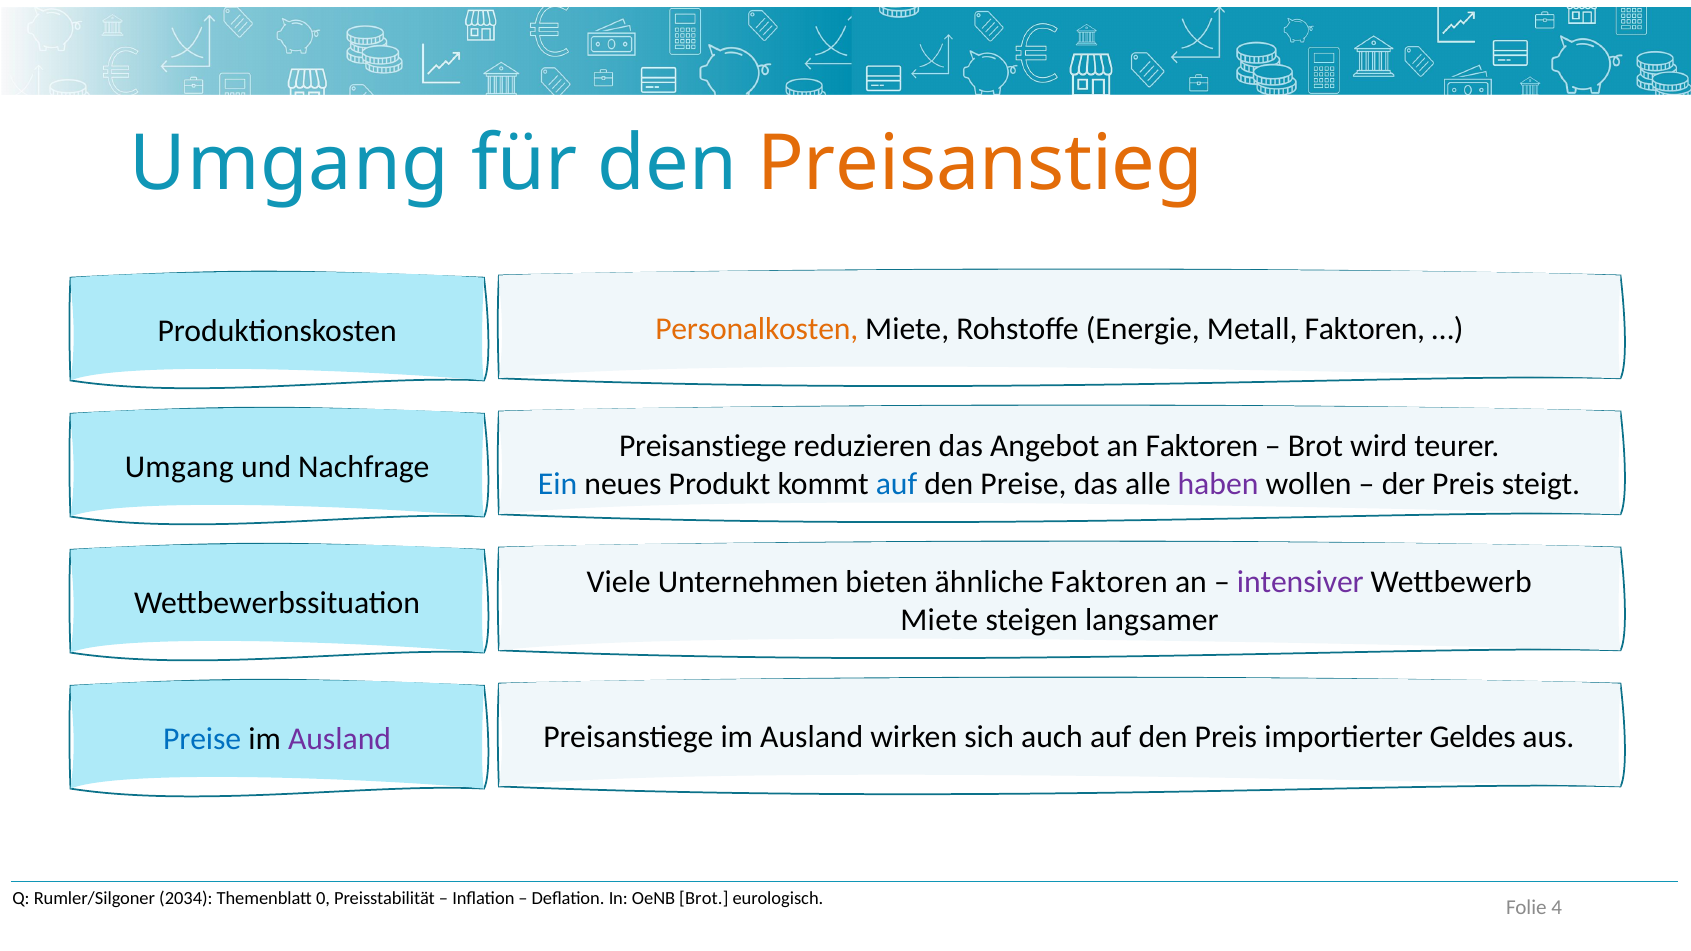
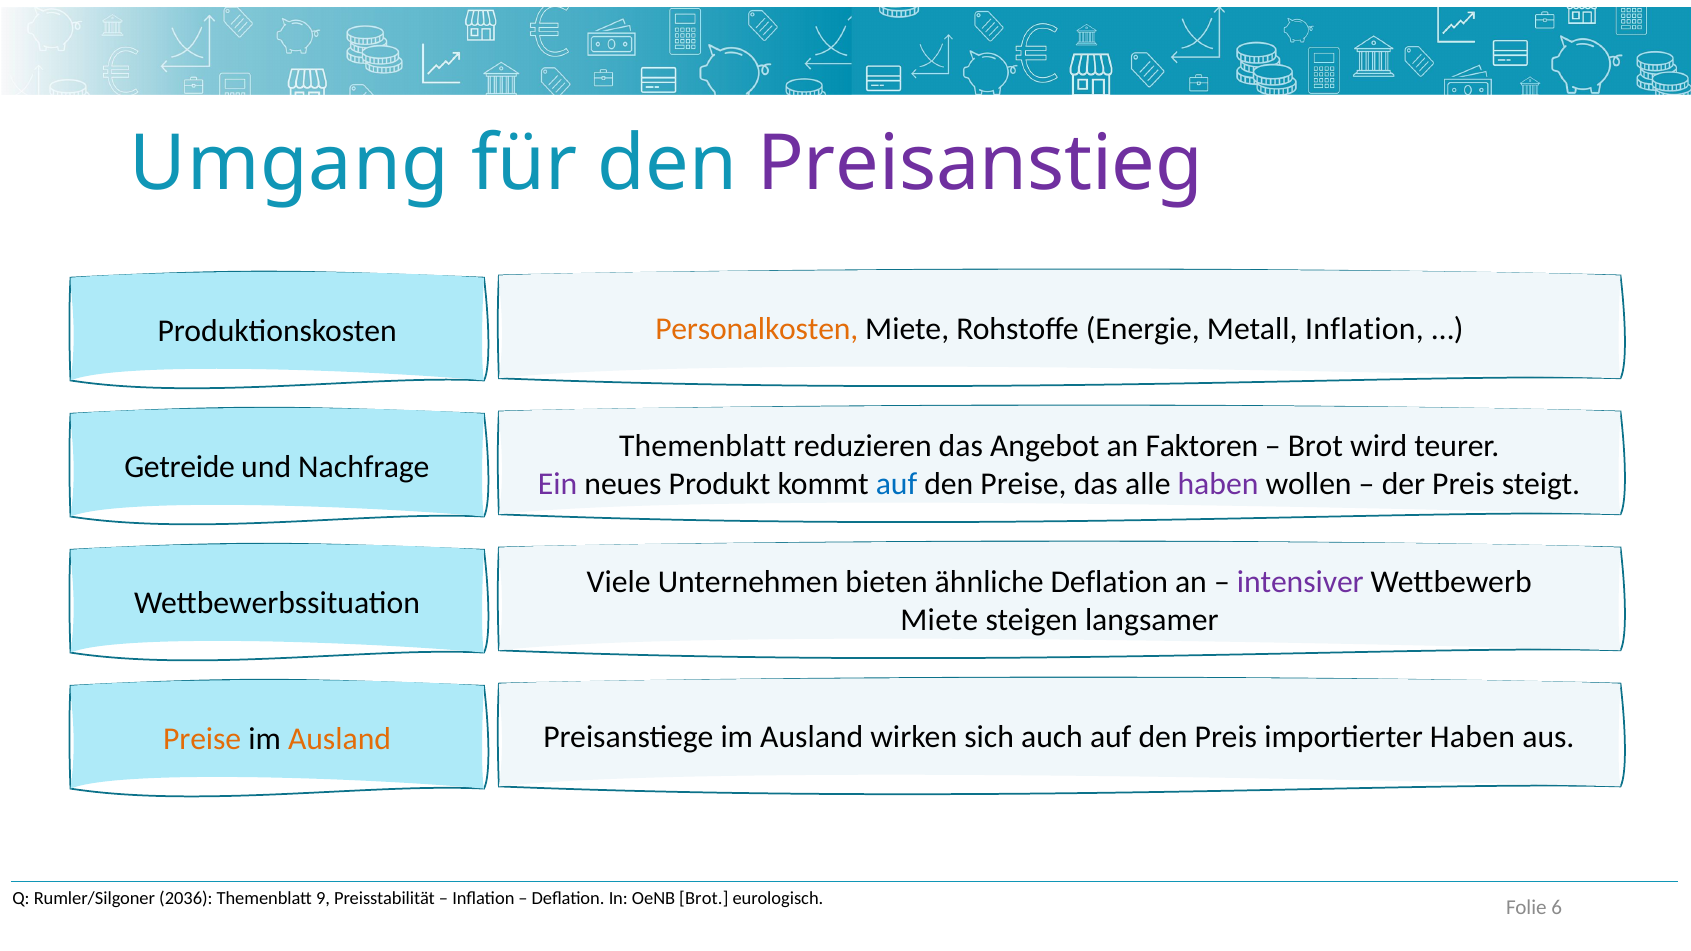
Preisanstieg colour: orange -> purple (980, 164)
Metall Faktoren: Faktoren -> Inflation (1365, 329)
Preisanstiege: Preisanstiege -> Themenblatt (703, 446)
Umgang: Umgang -> Getreide (180, 467)
Ein colour: blue -> purple (558, 484)
ähnliche Faktoren: Faktoren -> Deflation (1109, 582)
importierter Geldes: Geldes -> Haben (1472, 737)
Preise colour: blue -> orange (202, 740)
Ausland colour: purple -> orange (340, 740)
2034: 2034 -> 2036 (186, 898)
0: 0 -> 9 (323, 898)
4: 4 -> 6 (1557, 908)
